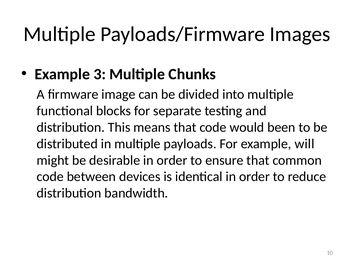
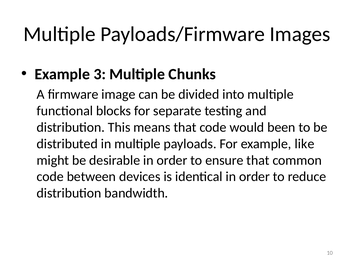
will: will -> like (305, 144)
